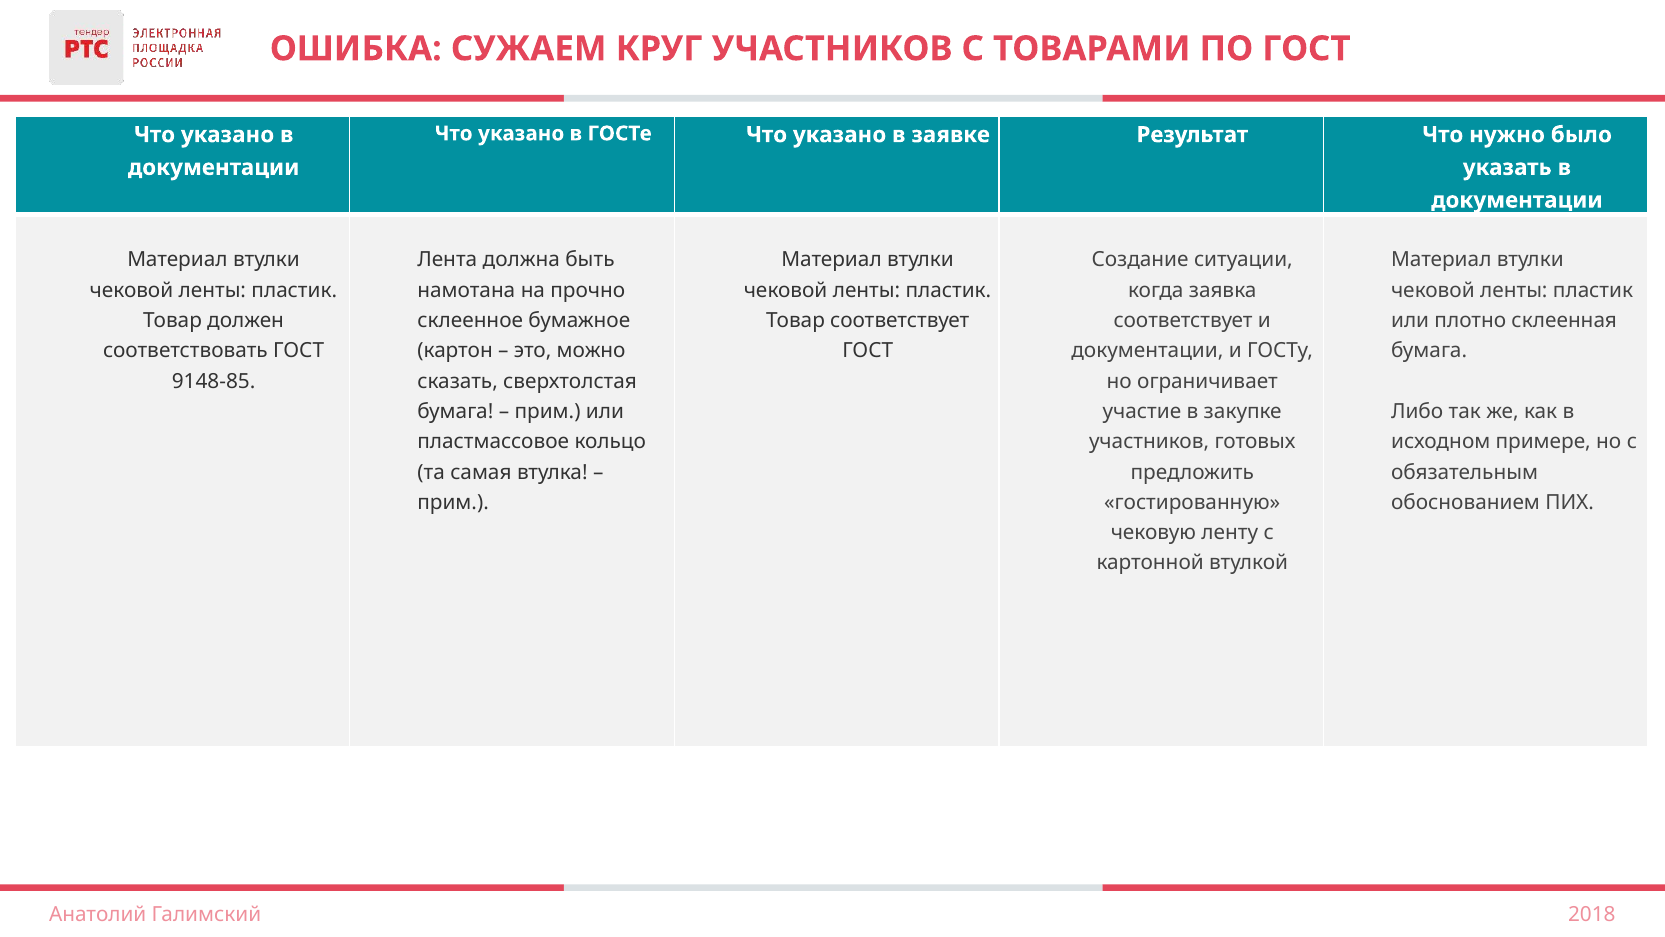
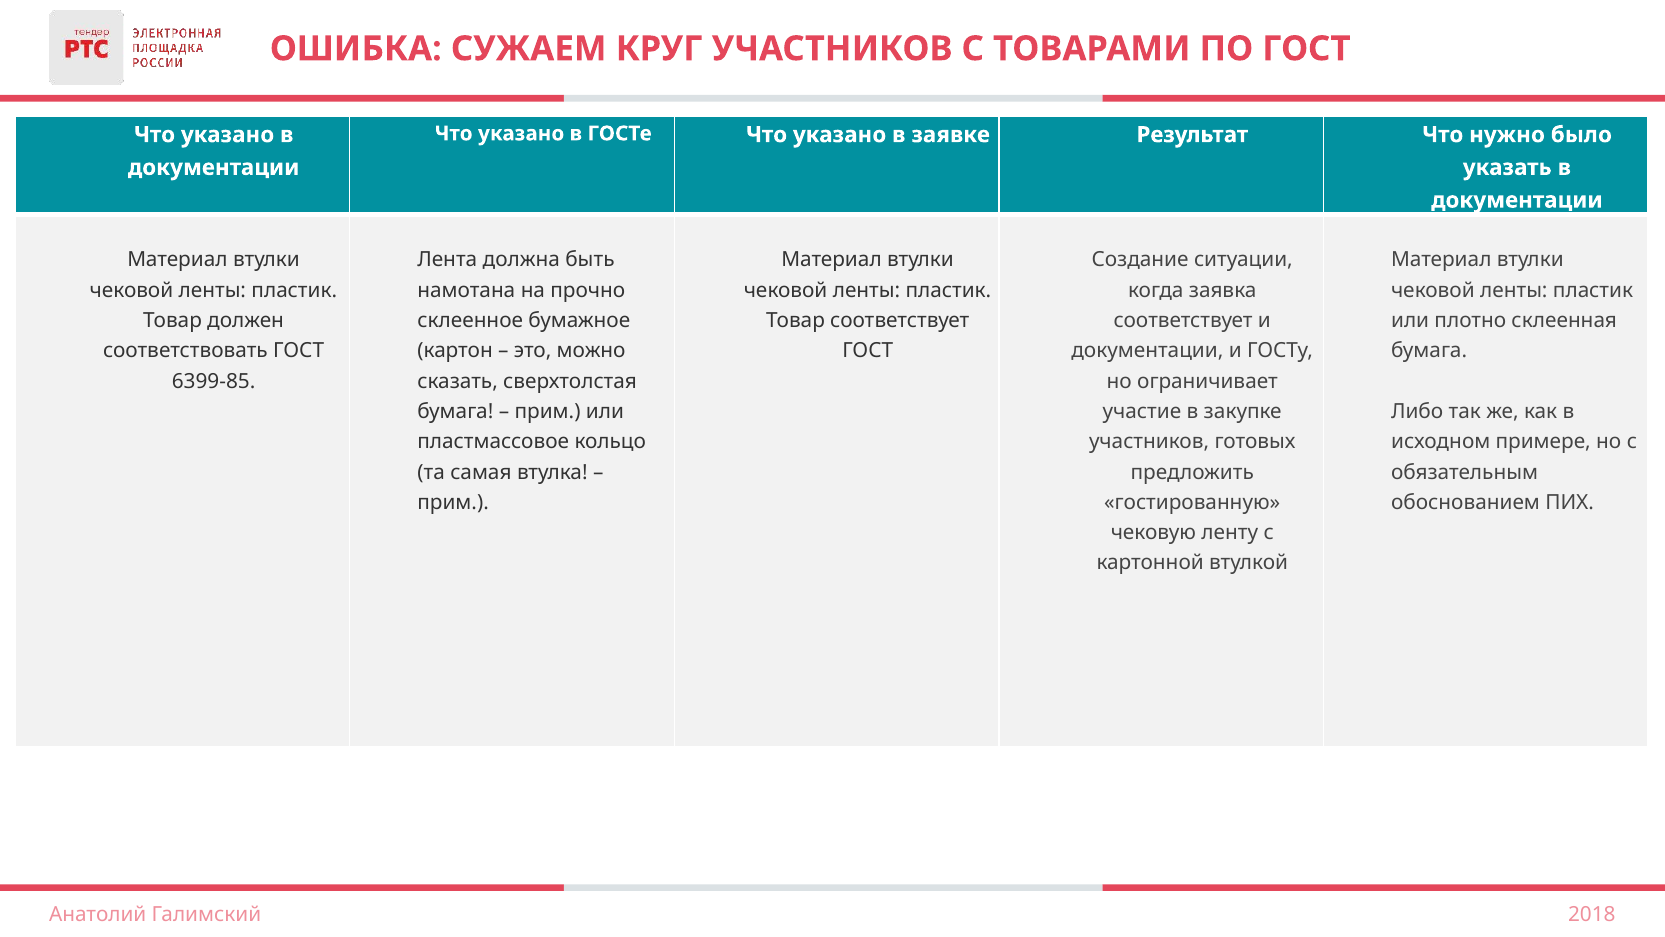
9148-85: 9148-85 -> 6399-85 (214, 381)
